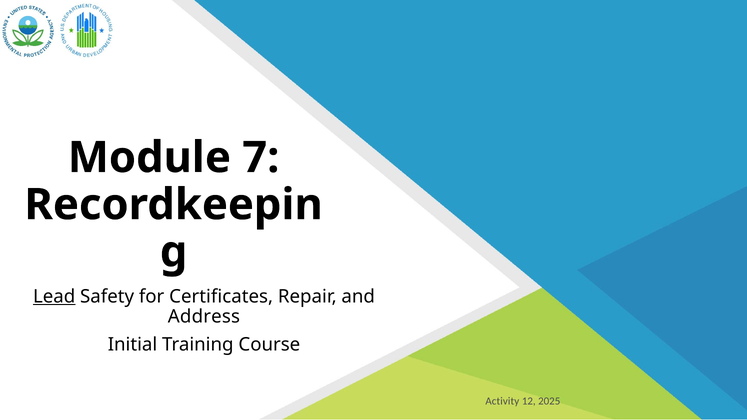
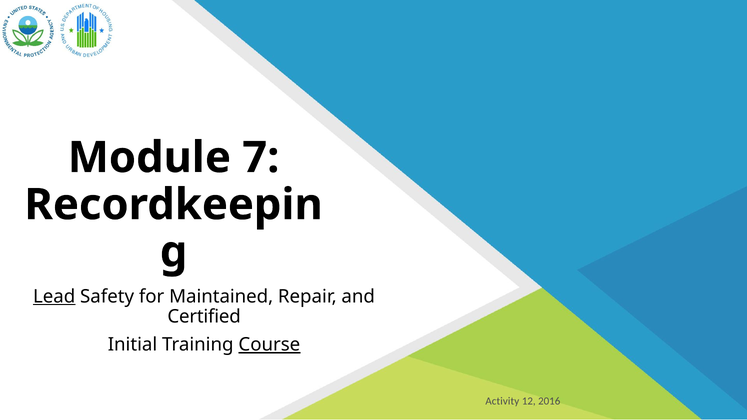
Certificates: Certificates -> Maintained (221, 297)
Address: Address -> Certified (204, 317)
Course underline: none -> present (269, 345)
2025: 2025 -> 2016 (549, 401)
